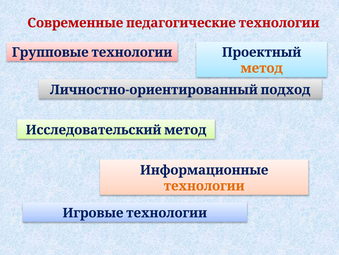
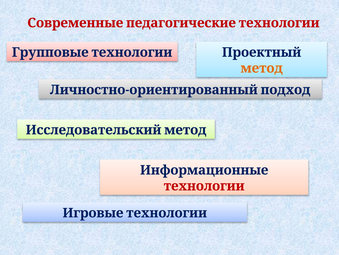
технологии colour: orange -> red (204, 185)
